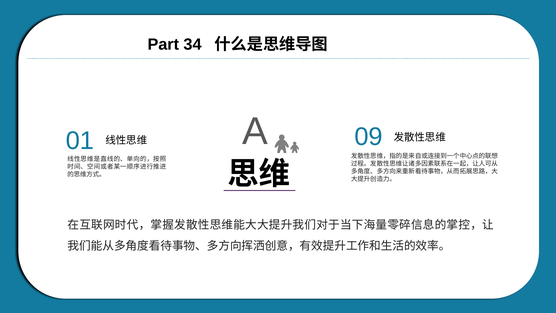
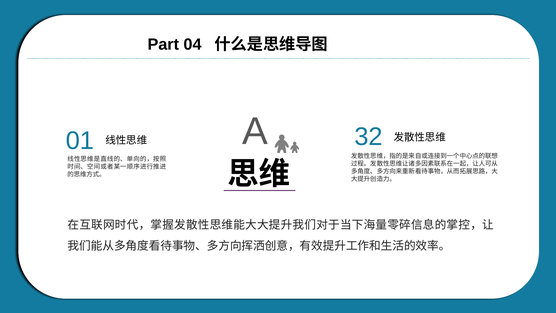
34: 34 -> 04 (193, 44)
09: 09 -> 32 (369, 137)
